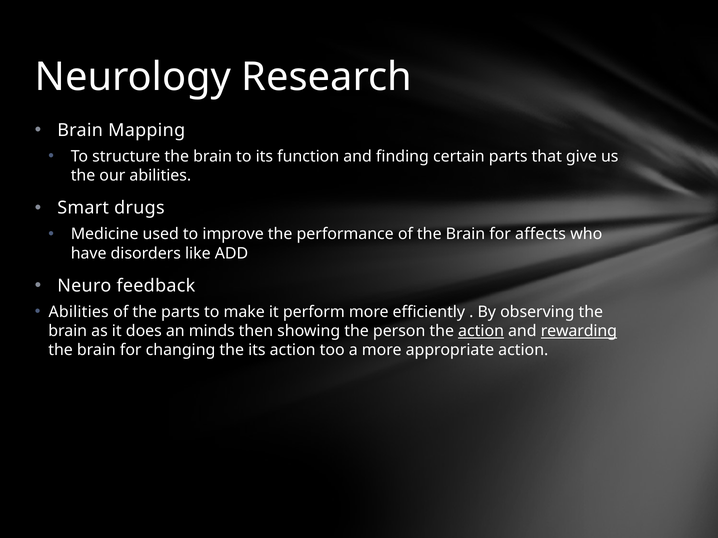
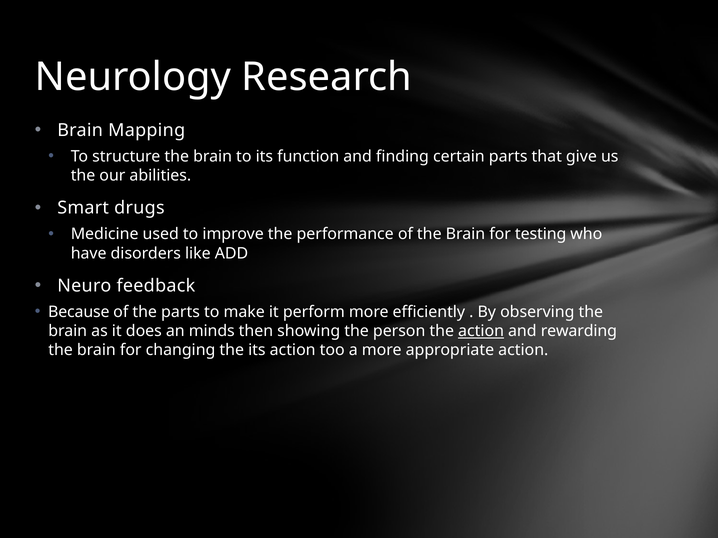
affects: affects -> testing (541, 234)
Abilities: Abilities -> Because (79, 312)
rewarding underline: present -> none (579, 331)
